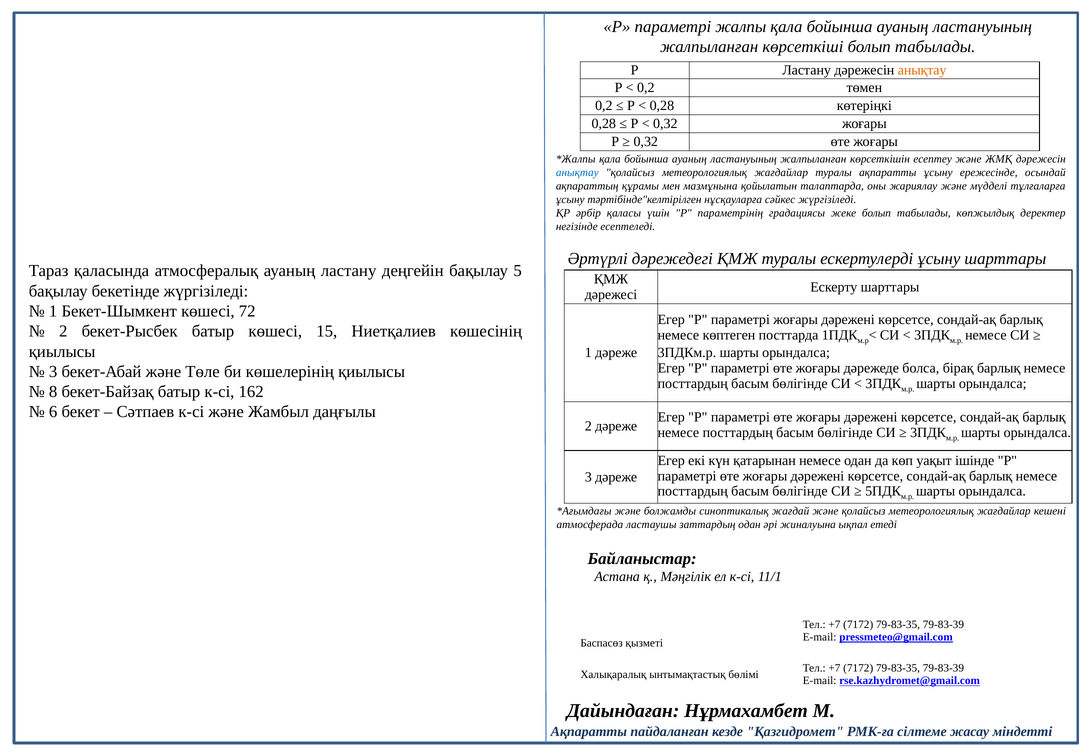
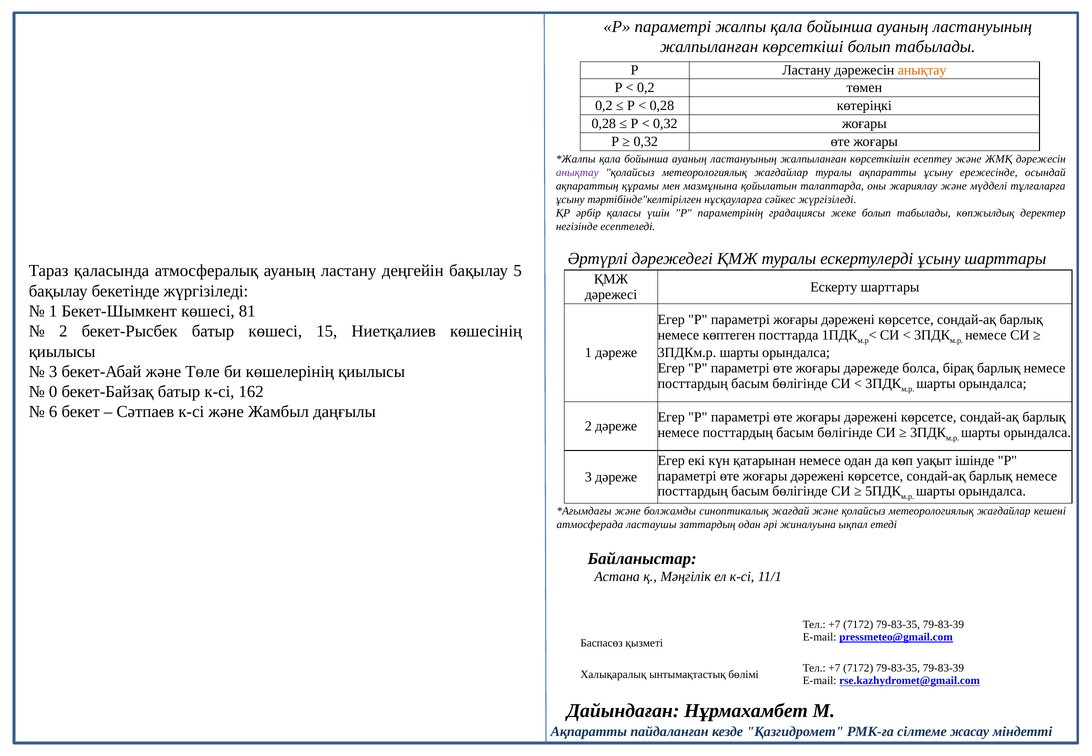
анықтау colour: blue -> purple (577, 173)
72: 72 -> 81 (247, 311)
8: 8 -> 0 (53, 392)
